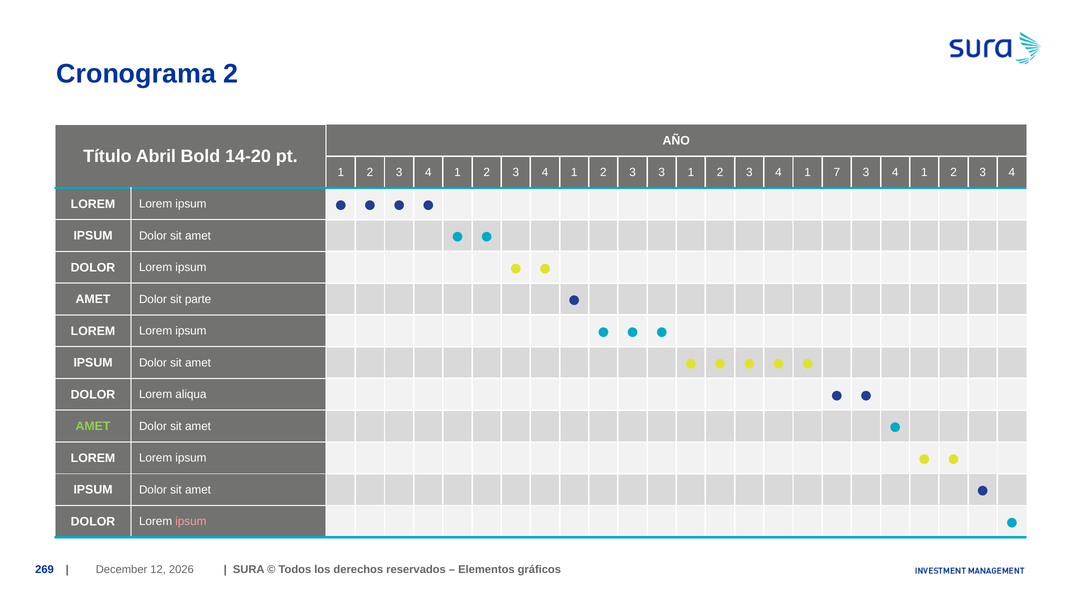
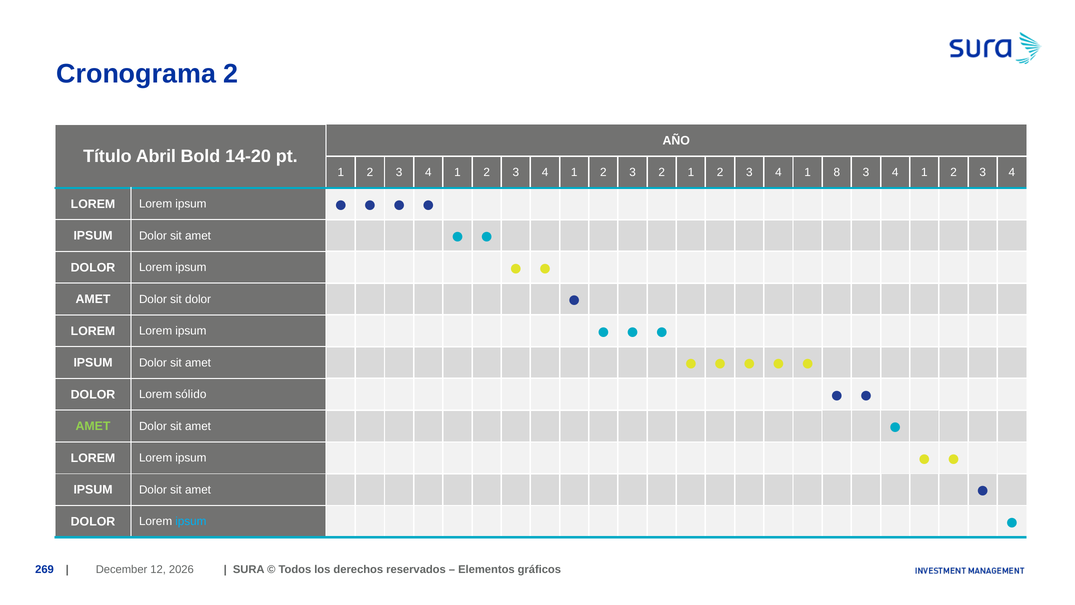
3 3: 3 -> 2 (662, 172)
7: 7 -> 8 (837, 172)
sit parte: parte -> dolor (198, 299)
aliqua: aliqua -> sólido (191, 394)
ipsum colour: pink -> light blue (191, 521)
